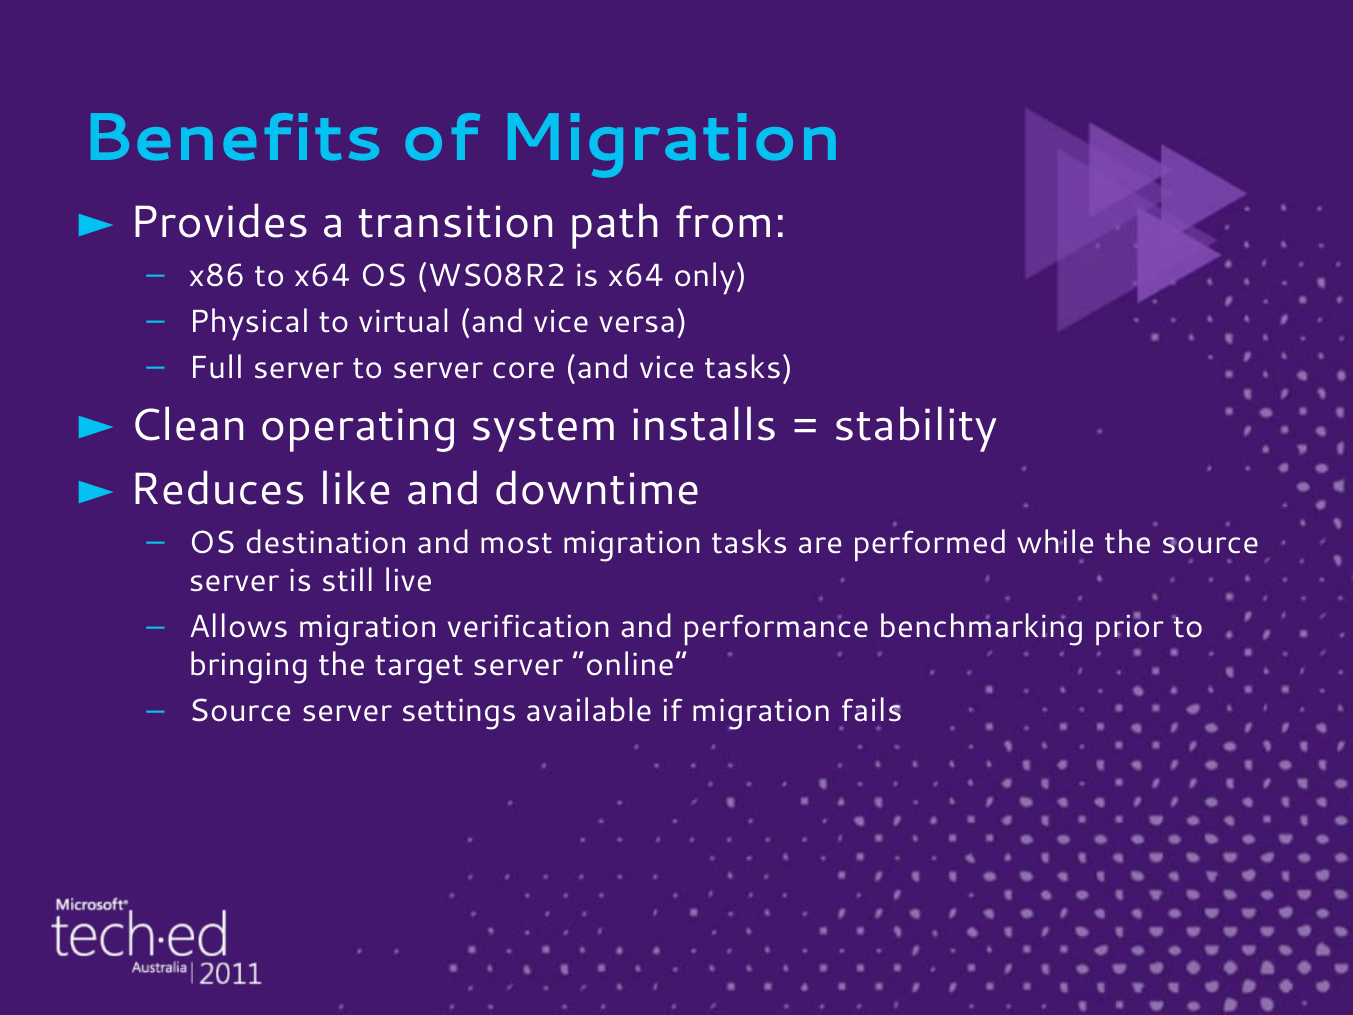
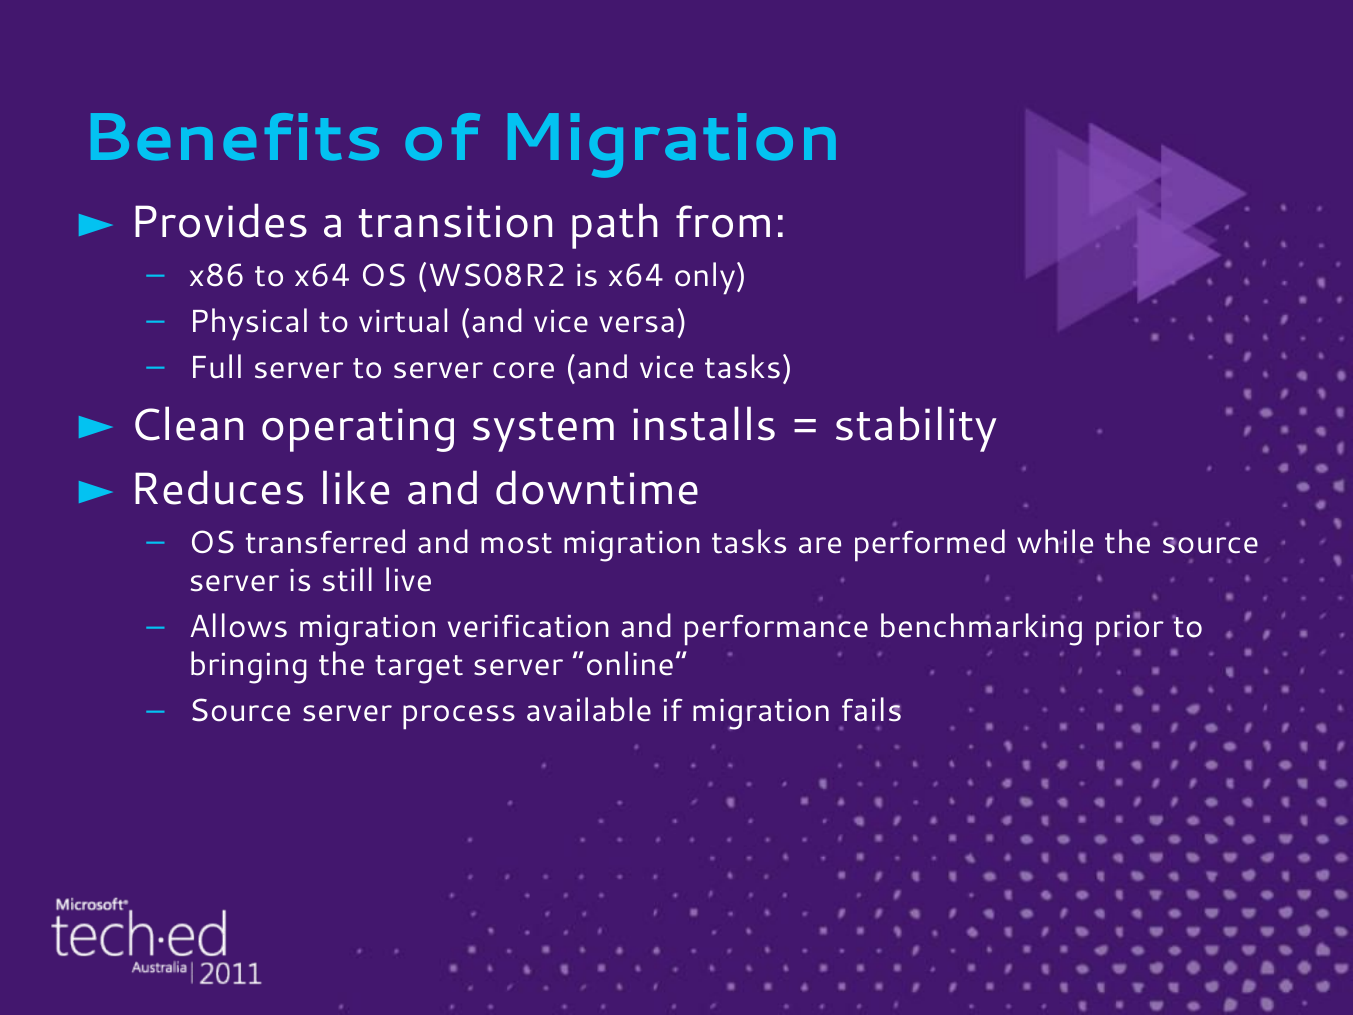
destination: destination -> transferred (327, 543)
settings: settings -> process (459, 711)
